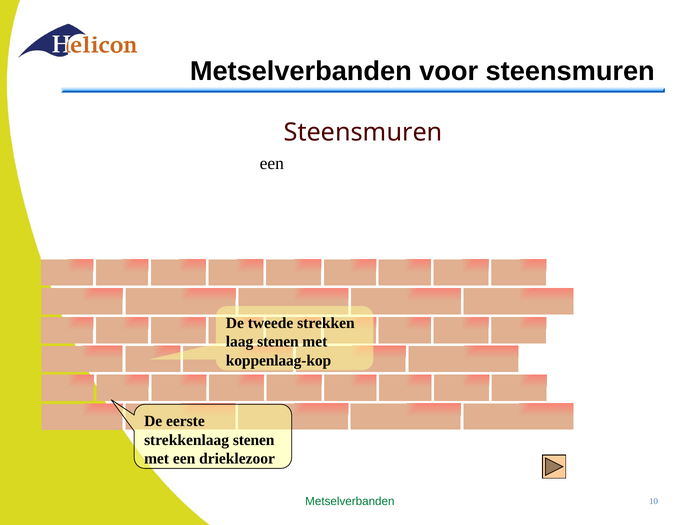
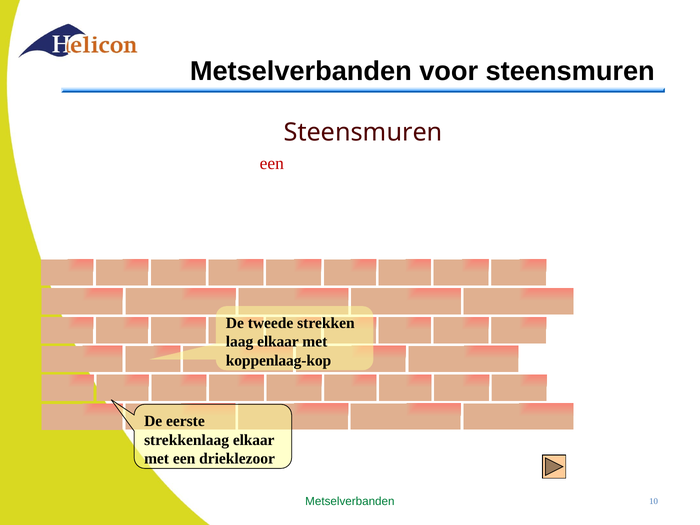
een colour: black -> red (272, 163)
laag stenen: stenen -> elkaar (278, 342)
strekkenlaag stenen: stenen -> elkaar (254, 440)
